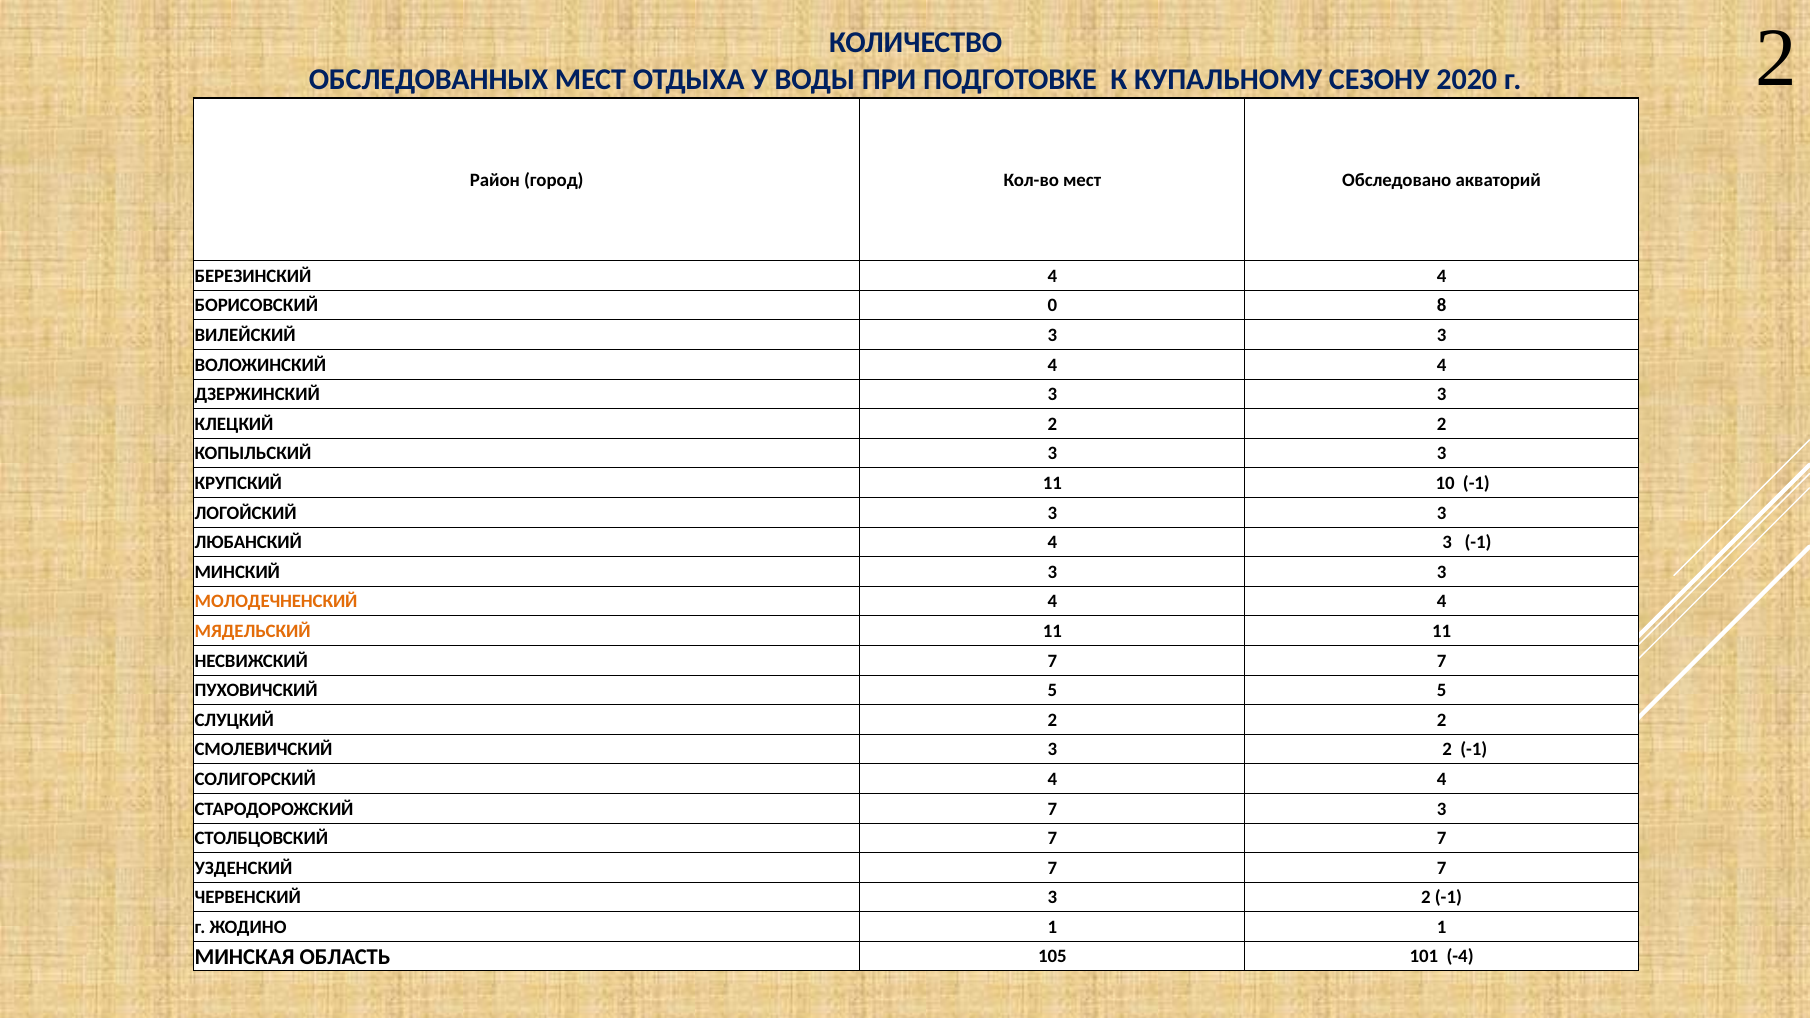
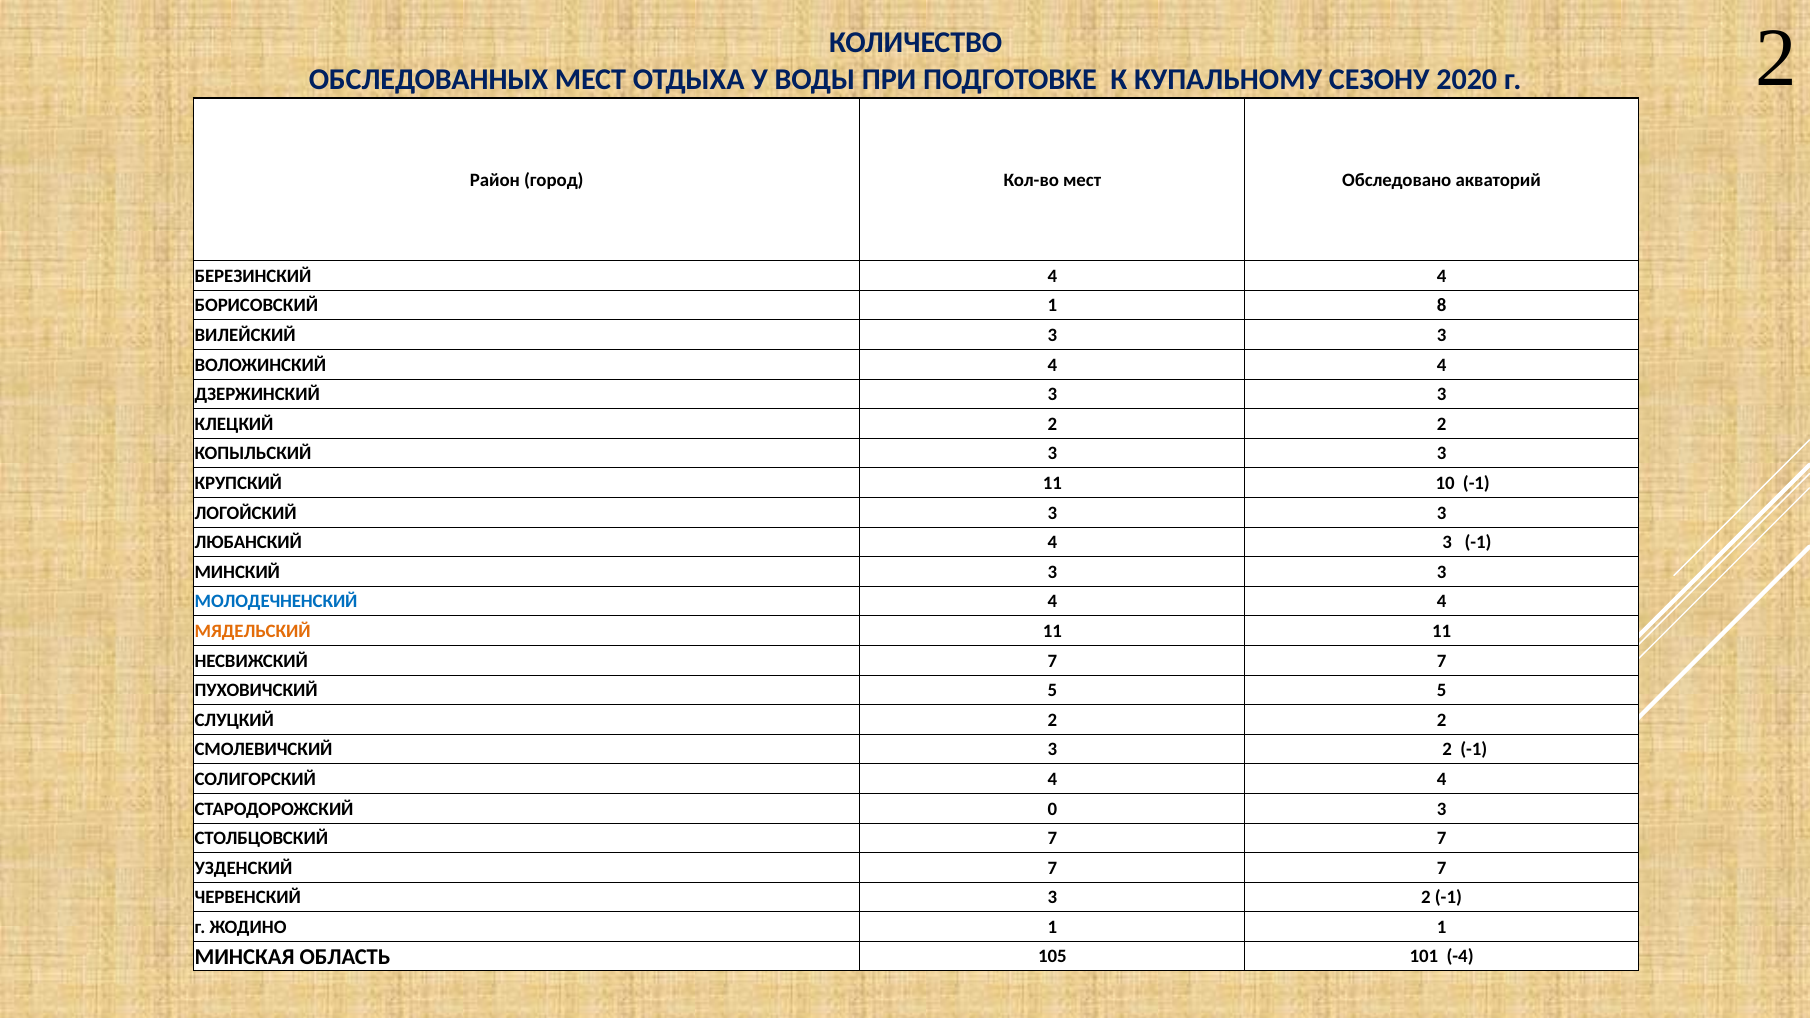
БОРИСОВСКИЙ 0: 0 -> 1 (1052, 306)
МОЛОДЕЧНЕНСКИЙ colour: orange -> blue (276, 602)
СТАРОДОРОЖСКИЙ 7: 7 -> 0 (1052, 809)
